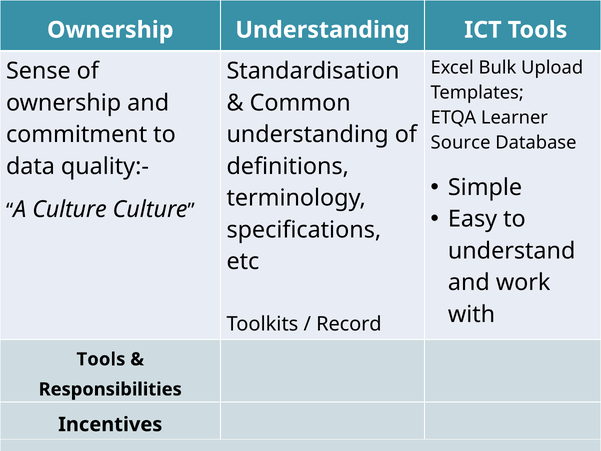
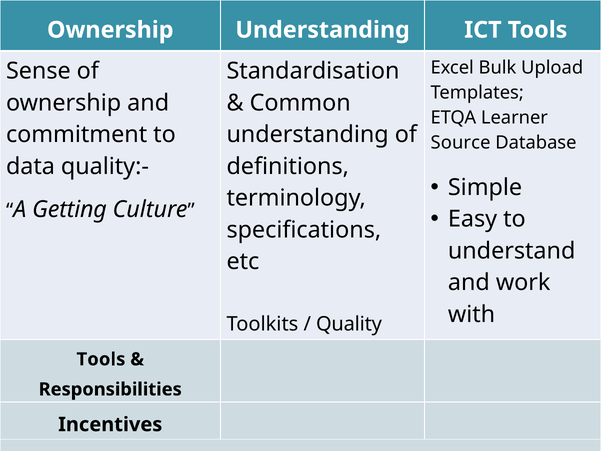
A Culture: Culture -> Getting (70, 209)
Record: Record -> Quality (349, 324)
